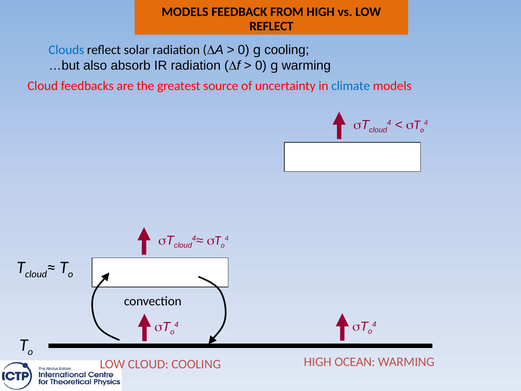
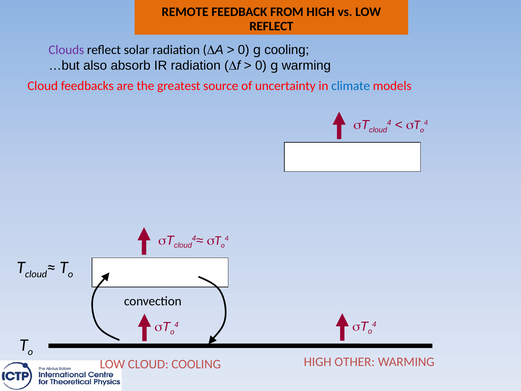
MODELS: MODELS -> REMOTE (185, 12)
Clouds colour: blue -> purple (66, 50)
OCEAN: OCEAN -> OTHER (355, 362)
